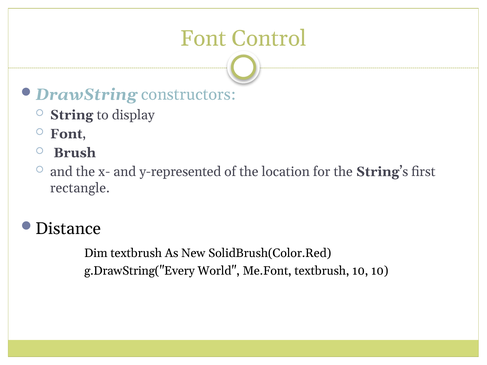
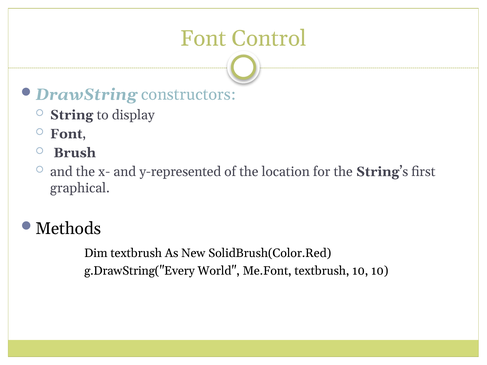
rectangle: rectangle -> graphical (80, 188)
Distance: Distance -> Methods (68, 229)
